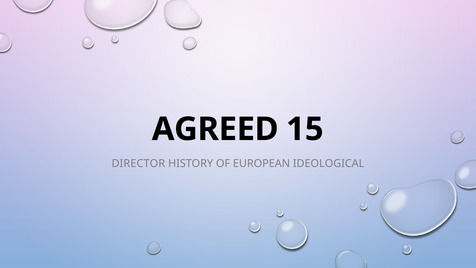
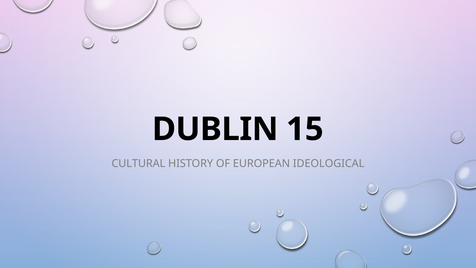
AGREED: AGREED -> DUBLIN (215, 129)
DIRECTOR: DIRECTOR -> CULTURAL (138, 163)
